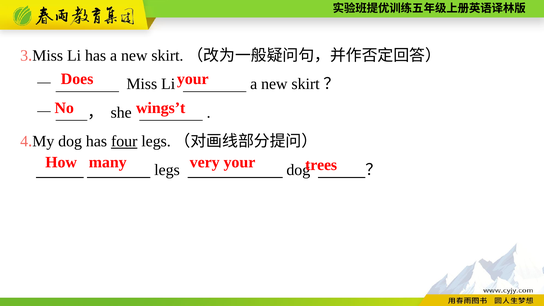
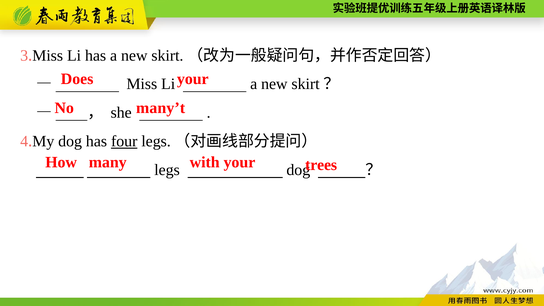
wings’t: wings’t -> many’t (161, 108)
very: very -> with (205, 162)
